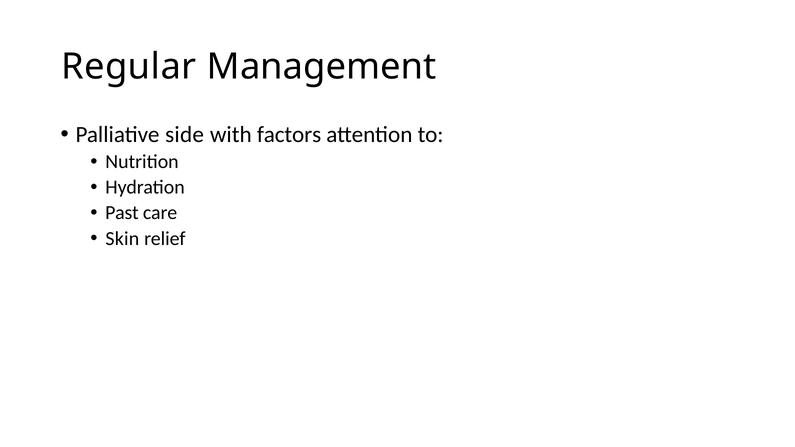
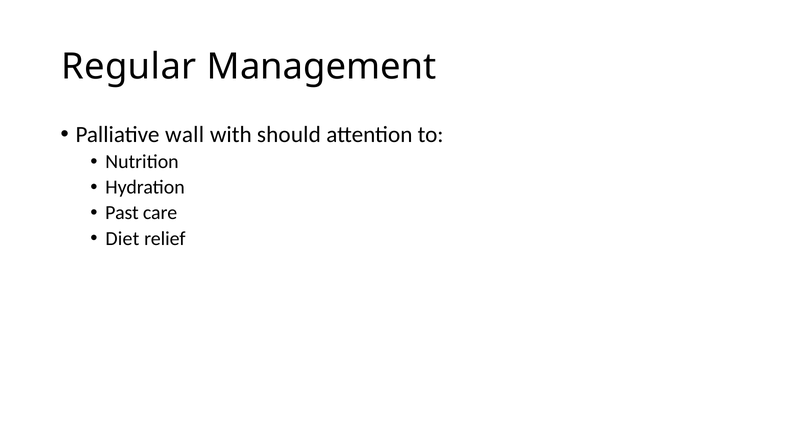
side: side -> wall (185, 134)
factors: factors -> should (289, 134)
Skin: Skin -> Diet (122, 239)
